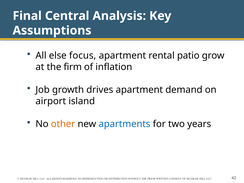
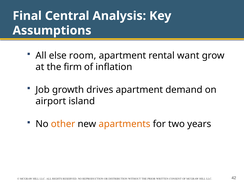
focus: focus -> room (83, 56)
patio: patio -> want (188, 56)
apartments colour: blue -> orange (124, 124)
